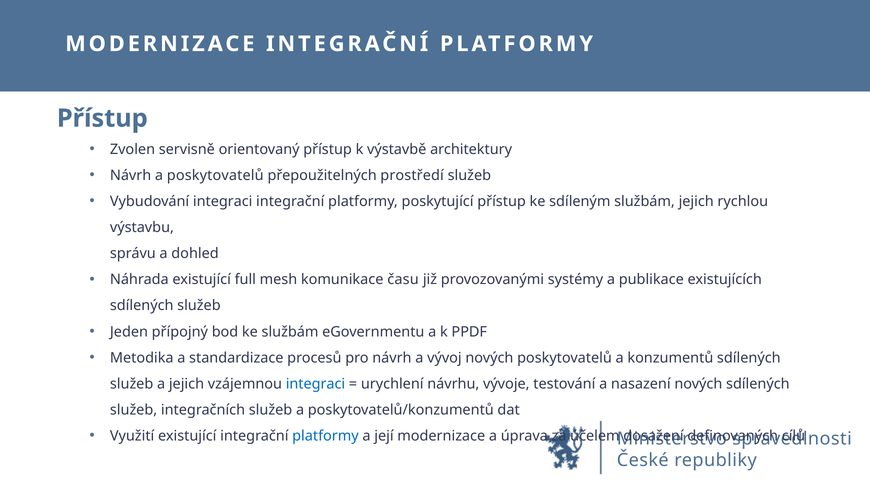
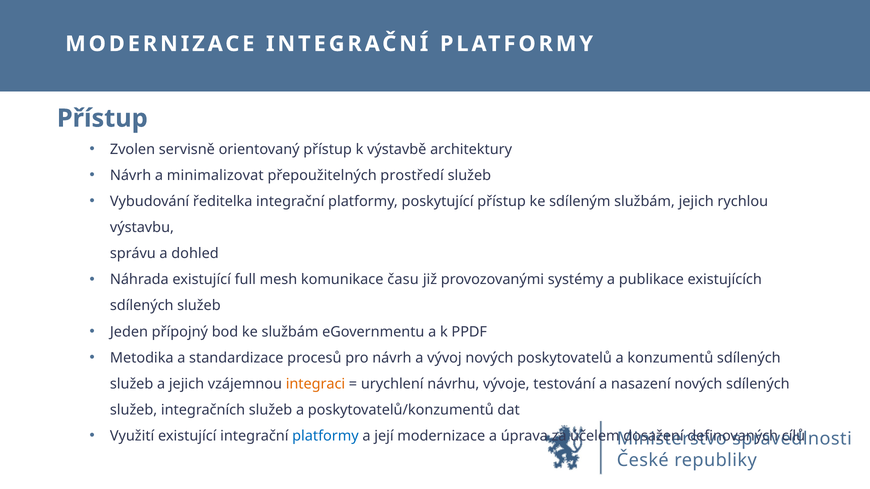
a poskytovatelů: poskytovatelů -> minimalizovat (215, 176)
Vybudování integraci: integraci -> ředitelka (223, 202)
integraci colour: blue -> orange (315, 384)
